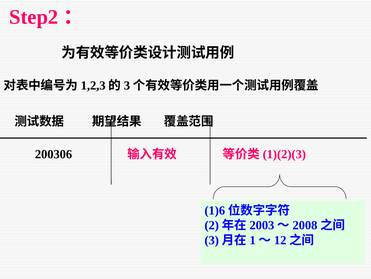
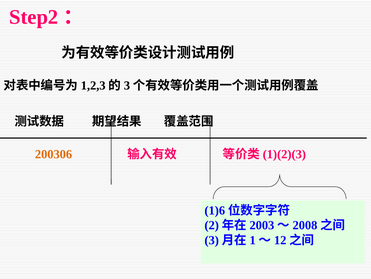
200306 colour: black -> orange (54, 154)
